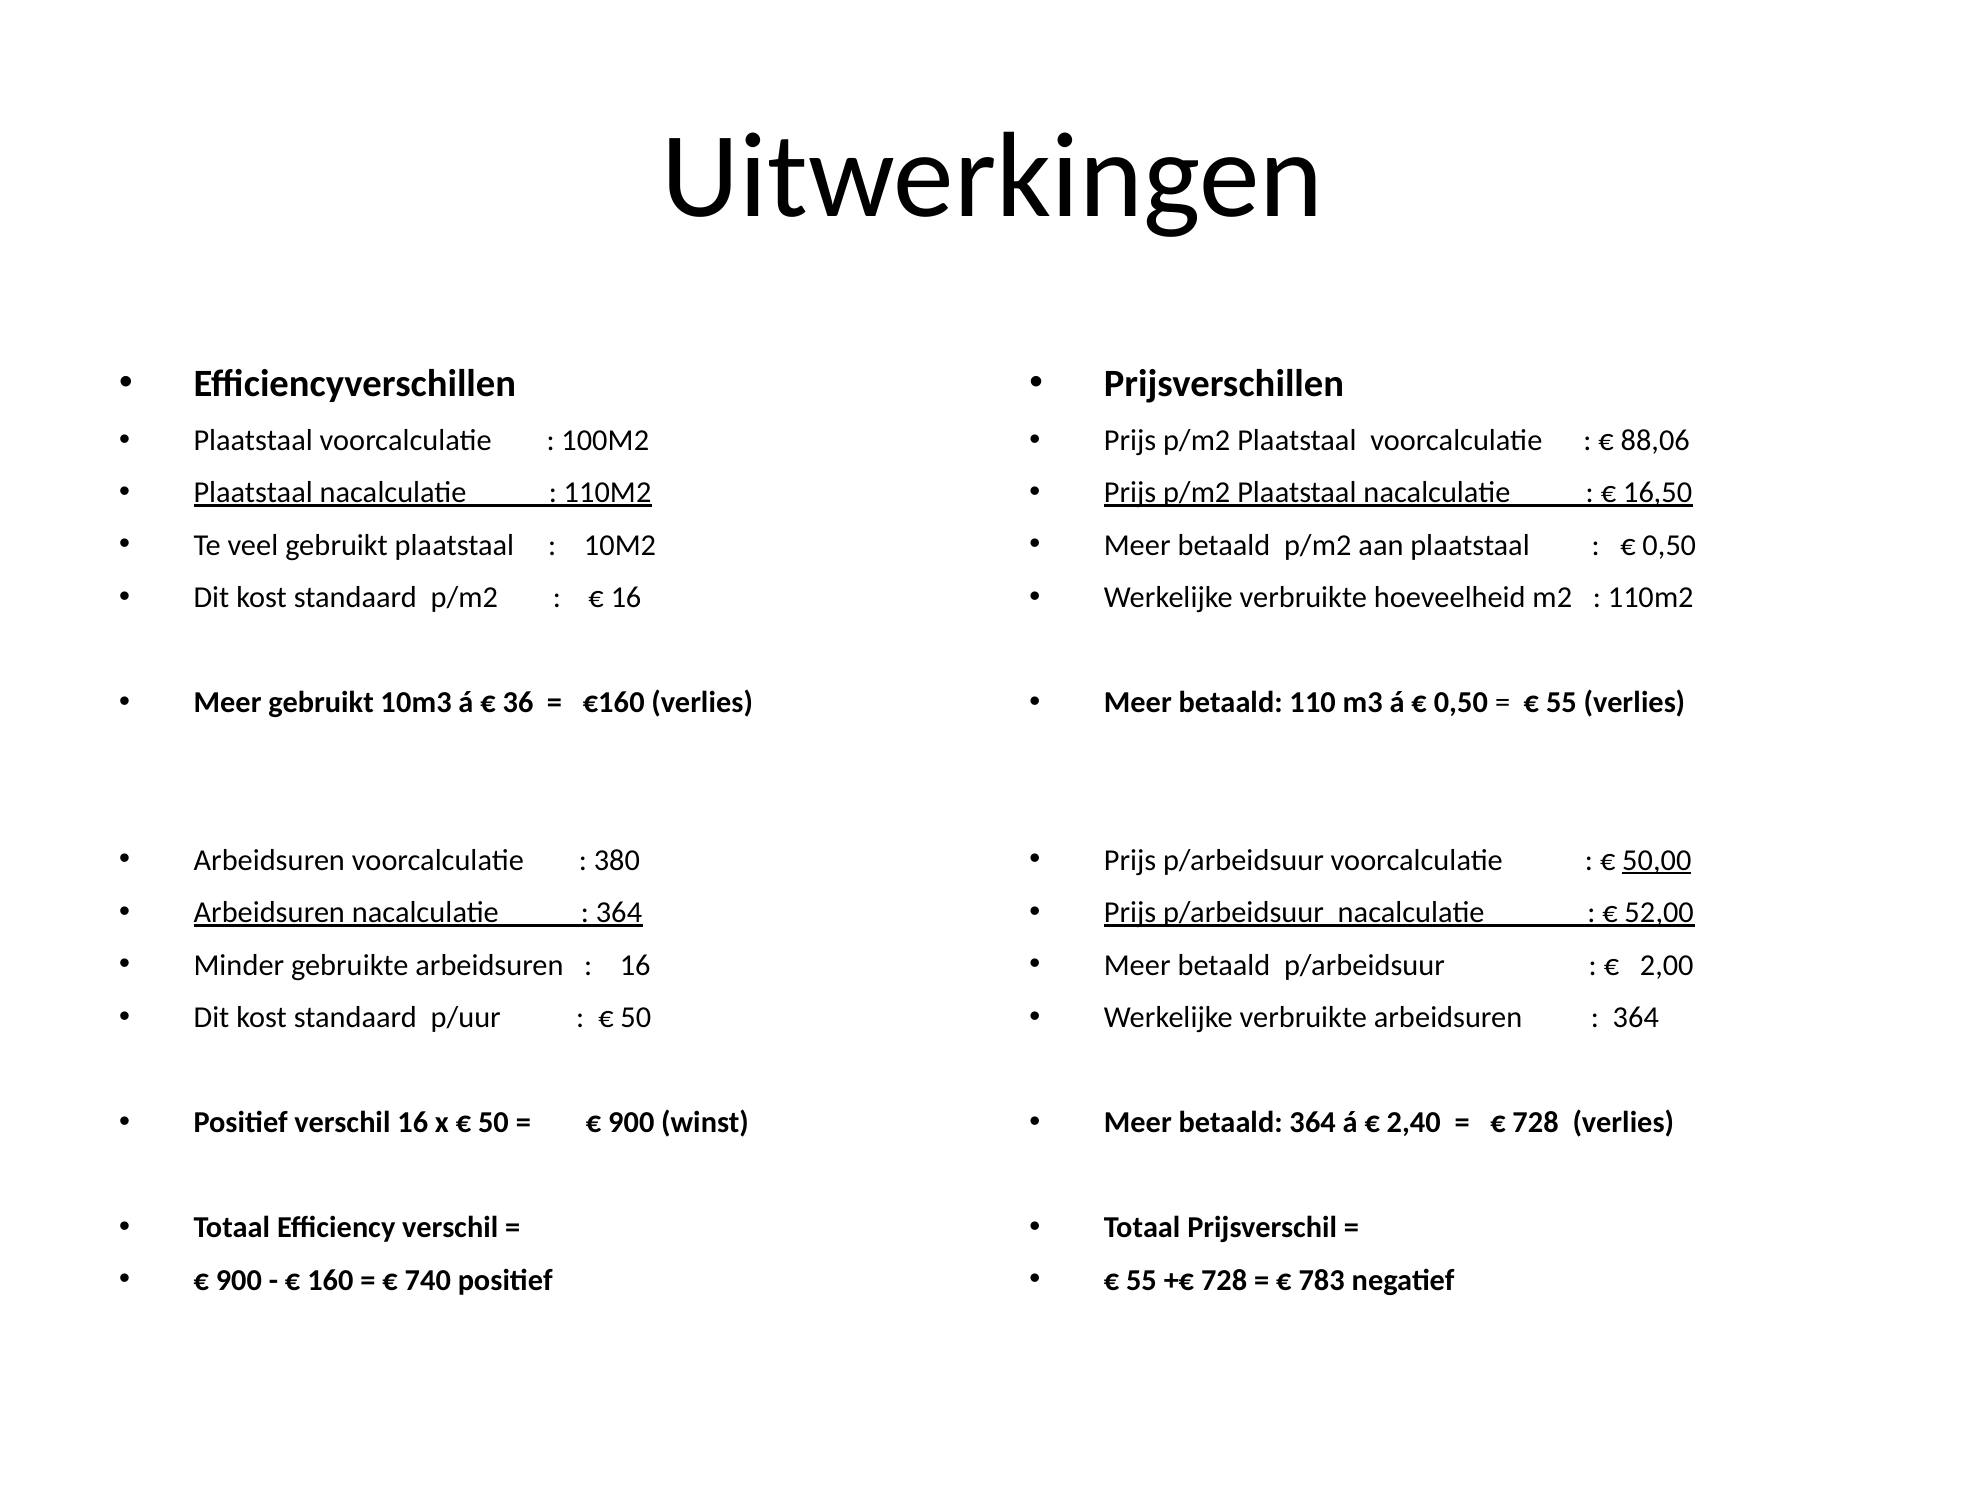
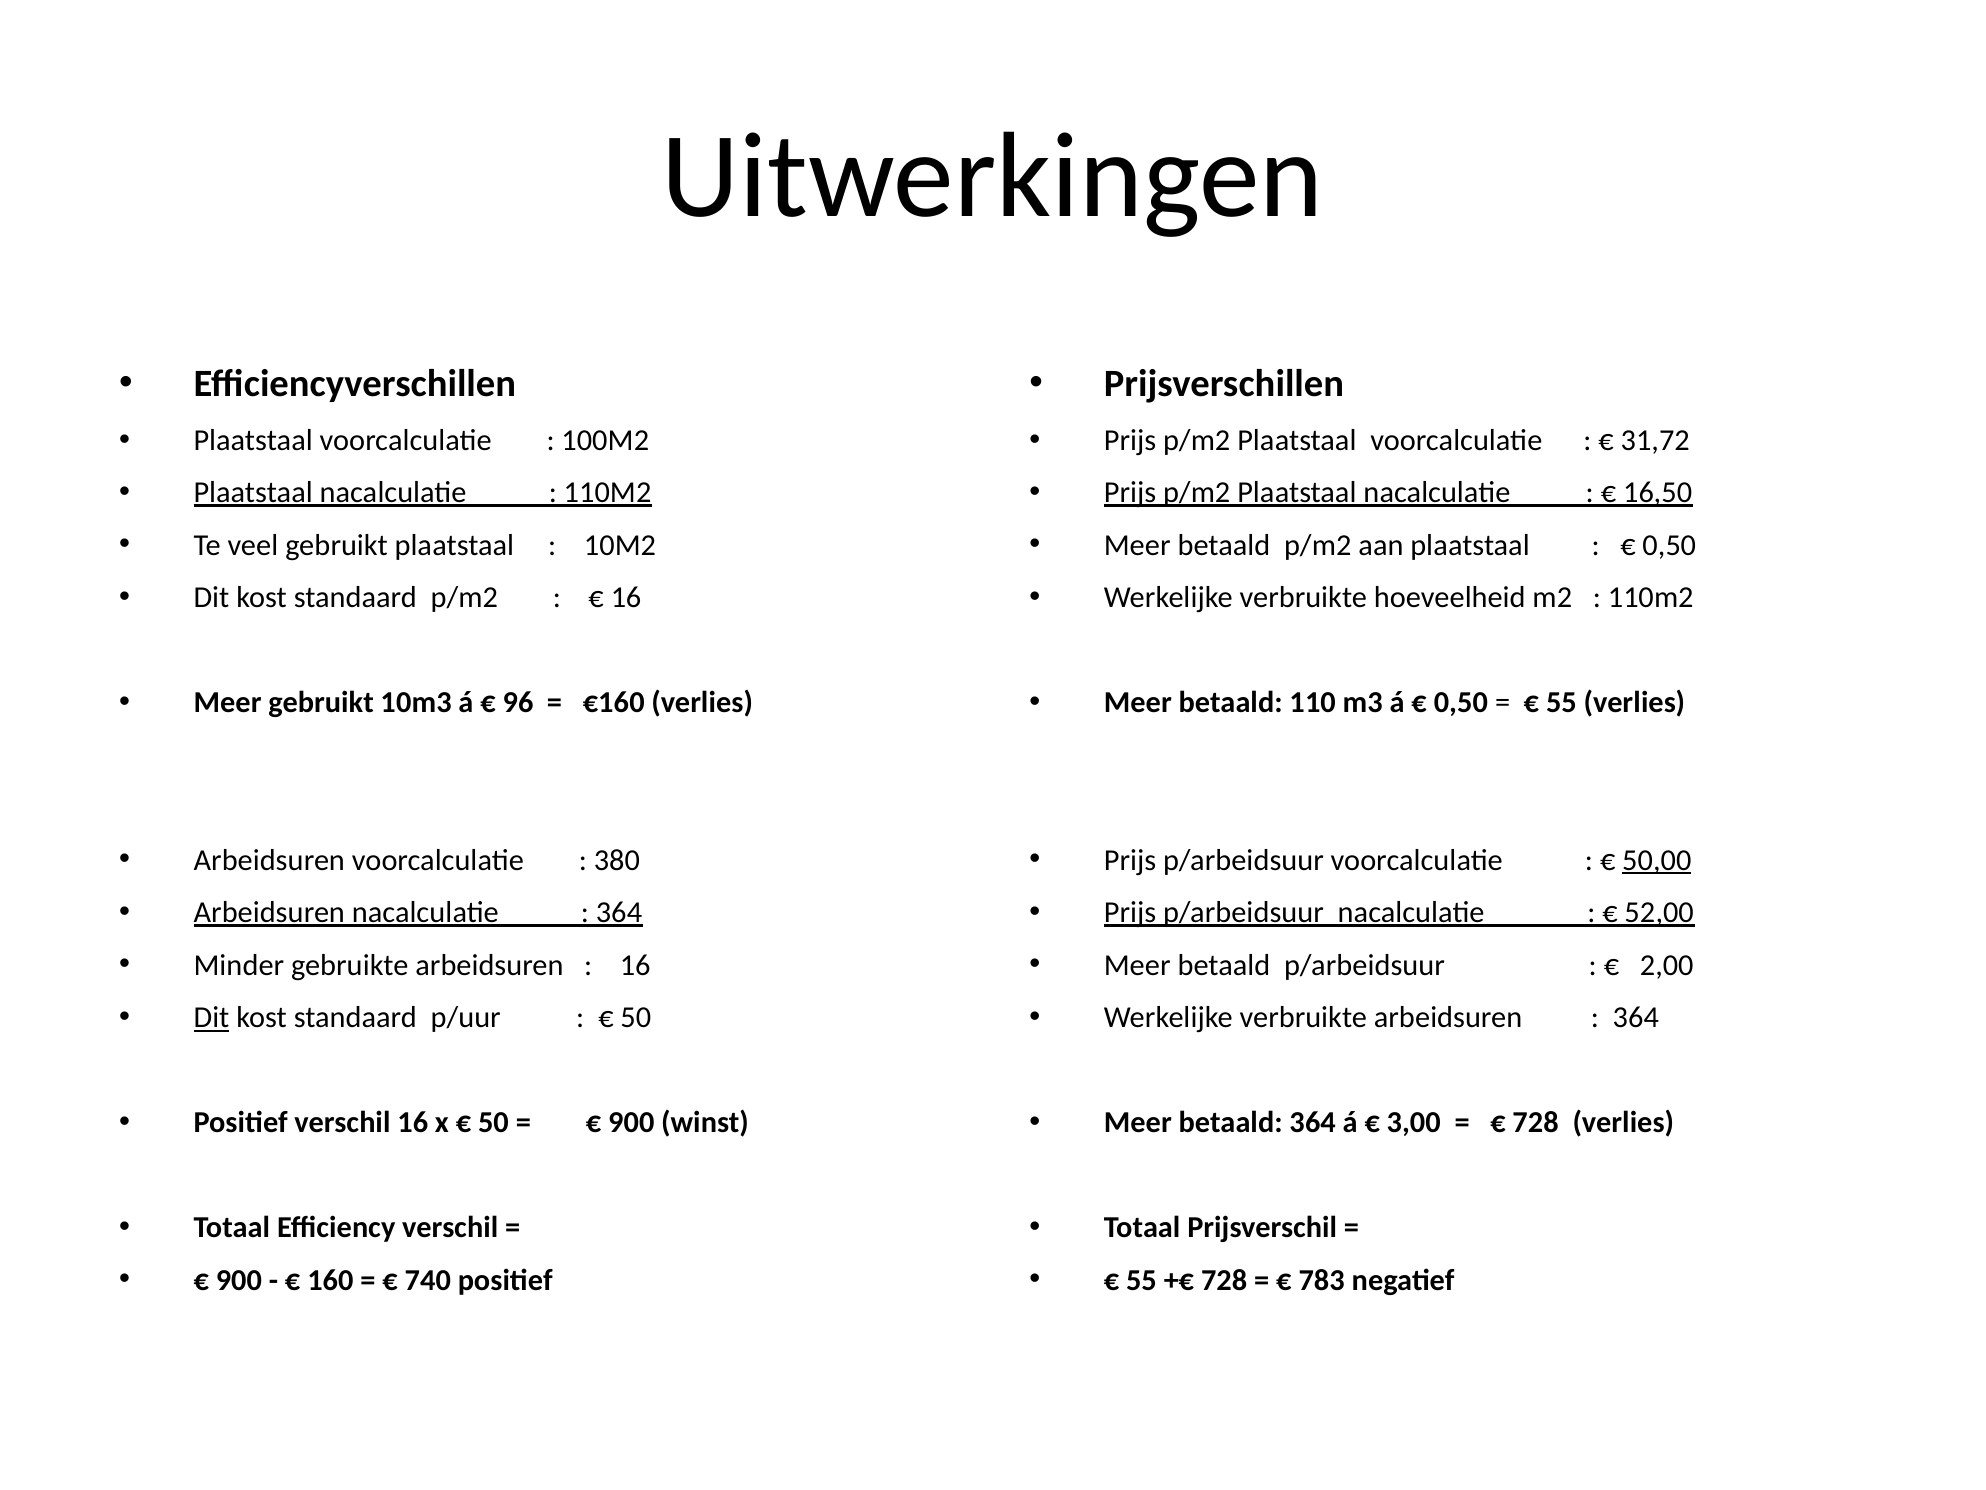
88,06: 88,06 -> 31,72 (1655, 440)
36: 36 -> 96 (518, 703)
Dit underline: none -> present (212, 1017)
2,40: 2,40 -> 3,00 (1414, 1122)
